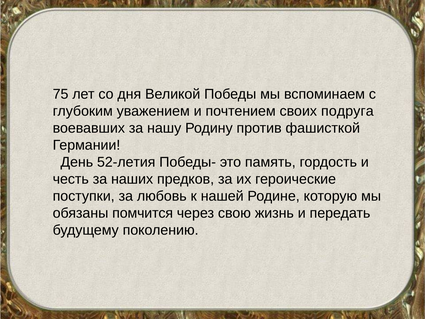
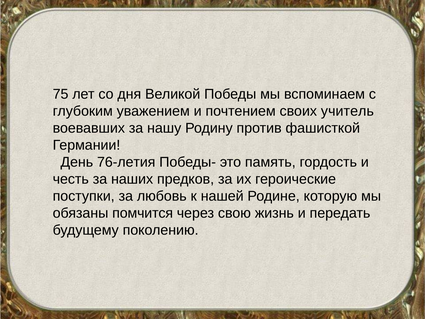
подруга: подруга -> учитель (347, 111)
52-летия: 52-летия -> 76-летия (126, 162)
